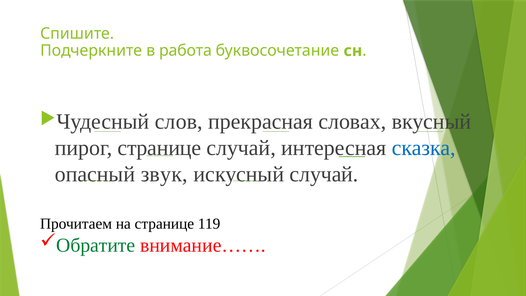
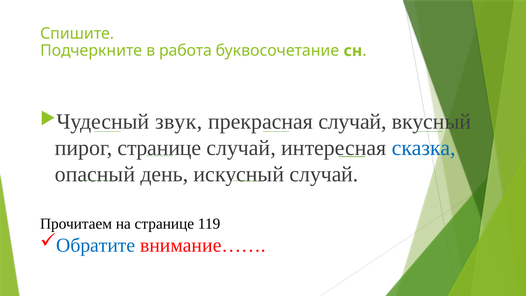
слов: слов -> звук (179, 122)
прекрасная словах: словах -> случай (352, 122)
звук: звук -> день (164, 174)
Обратите colour: green -> blue (96, 245)
